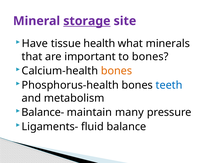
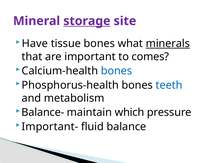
tissue health: health -> bones (99, 43)
minerals underline: none -> present (168, 43)
to bones: bones -> comes (150, 57)
bones colour: orange -> blue (116, 71)
many: many -> which (130, 112)
Ligaments-: Ligaments- -> Important- (50, 126)
